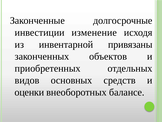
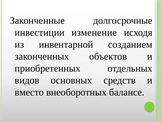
привязаны: привязаны -> созданием (130, 44)
оценки: оценки -> вместо (29, 92)
